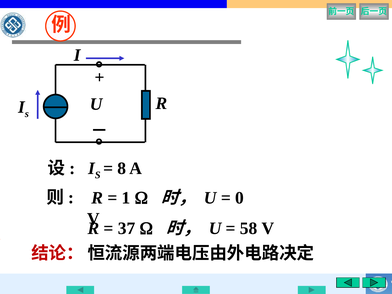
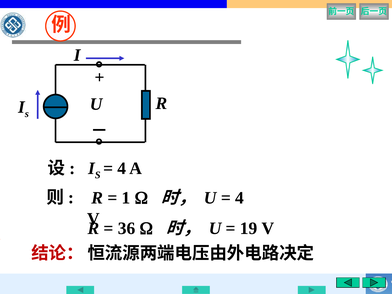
8: 8 -> 4 (122, 168)
0: 0 -> 4 (240, 198)
37: 37 -> 36 (127, 228)
58: 58 -> 19 (249, 228)
